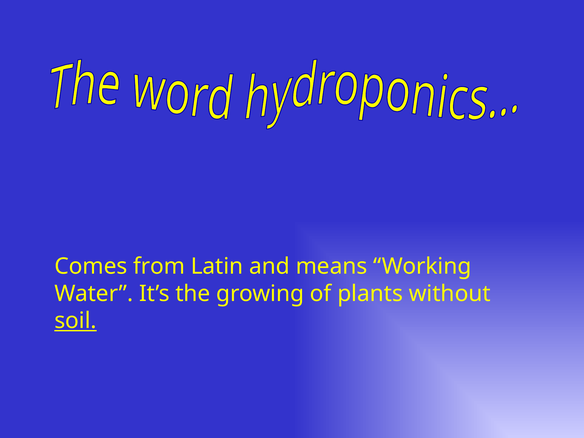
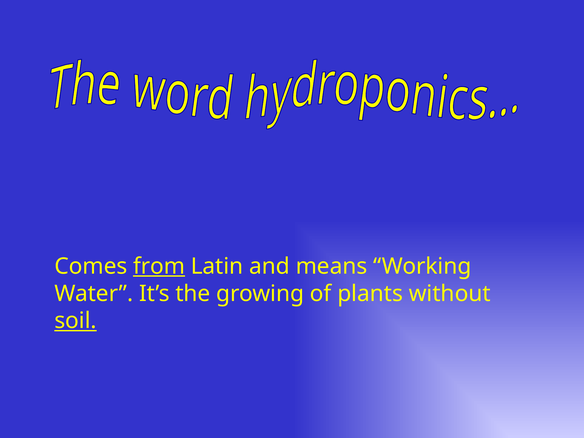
from underline: none -> present (159, 266)
